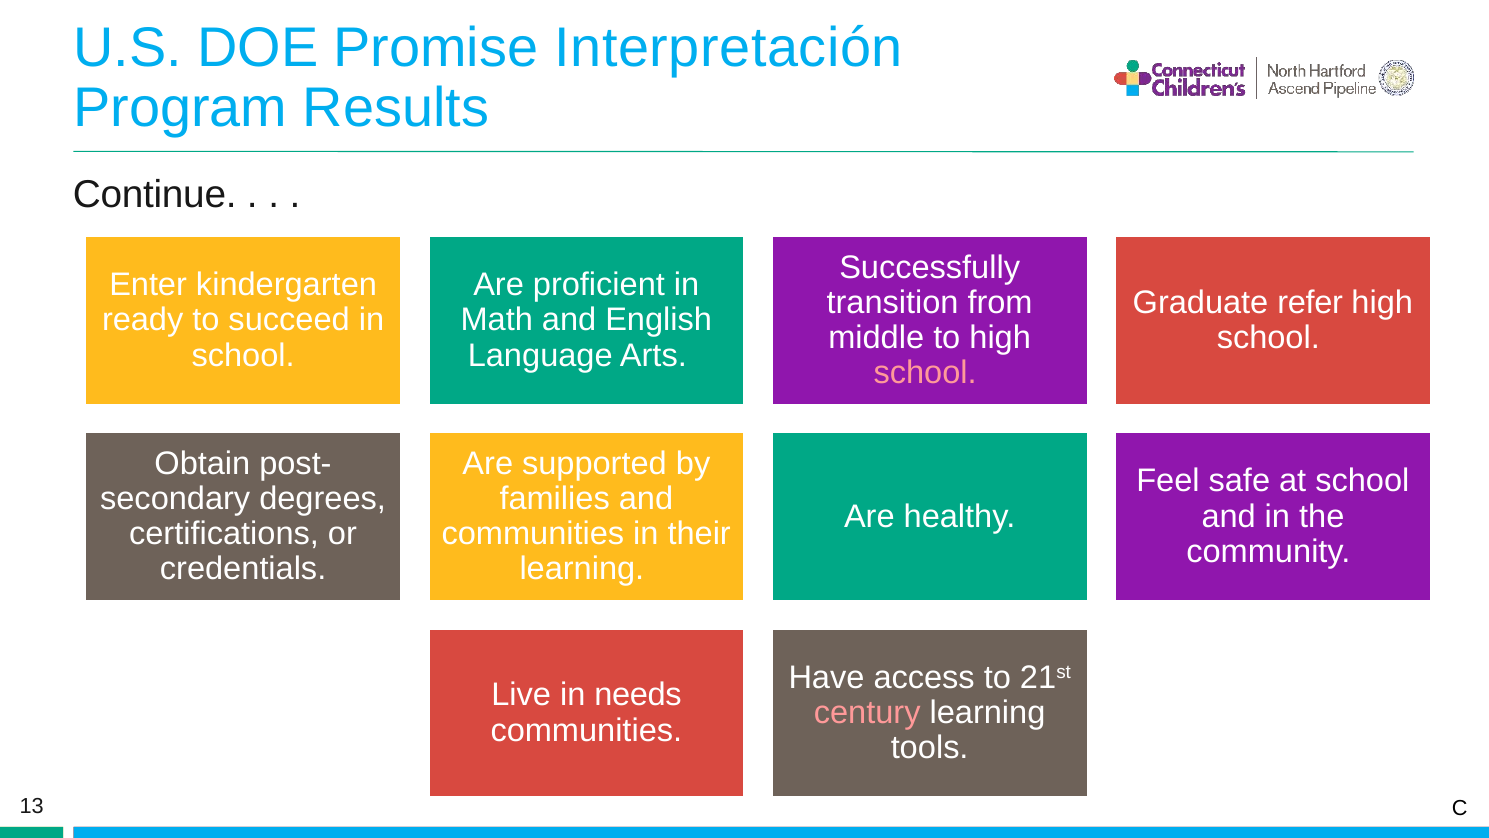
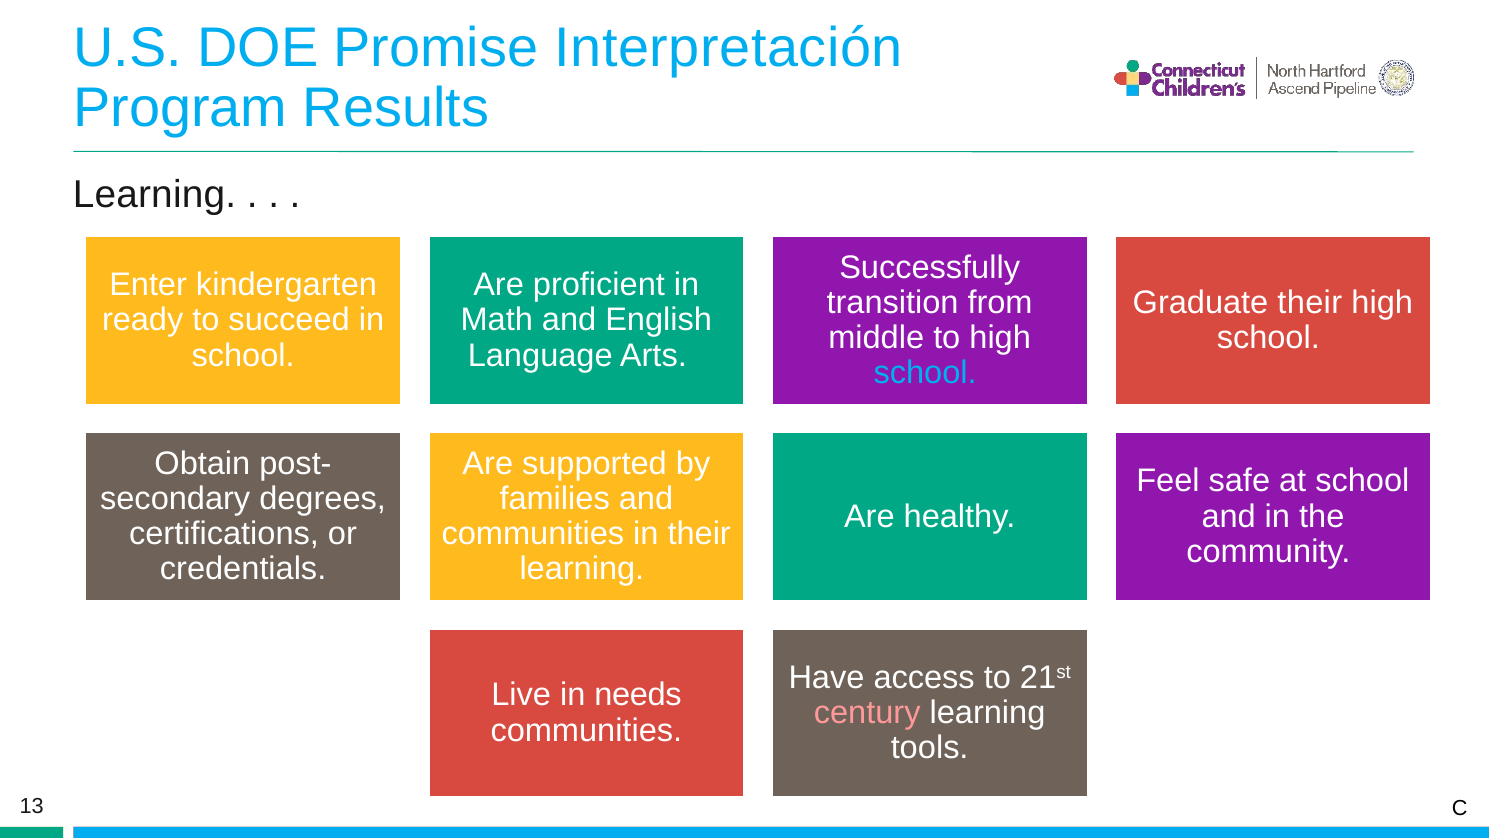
Continue: Continue -> Learning (154, 195)
Graduate refer: refer -> their (1310, 302)
school colour: pink -> light blue (925, 373)
